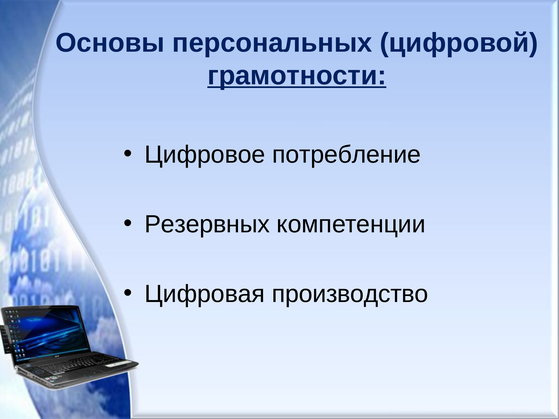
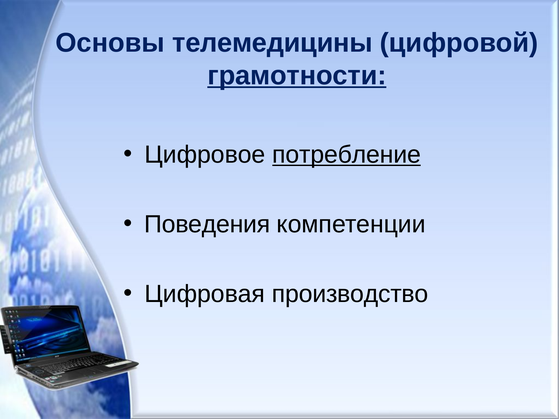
персональных: персональных -> телемедицины (272, 43)
потребление underline: none -> present (347, 155)
Резервных: Резервных -> Поведения (207, 224)
